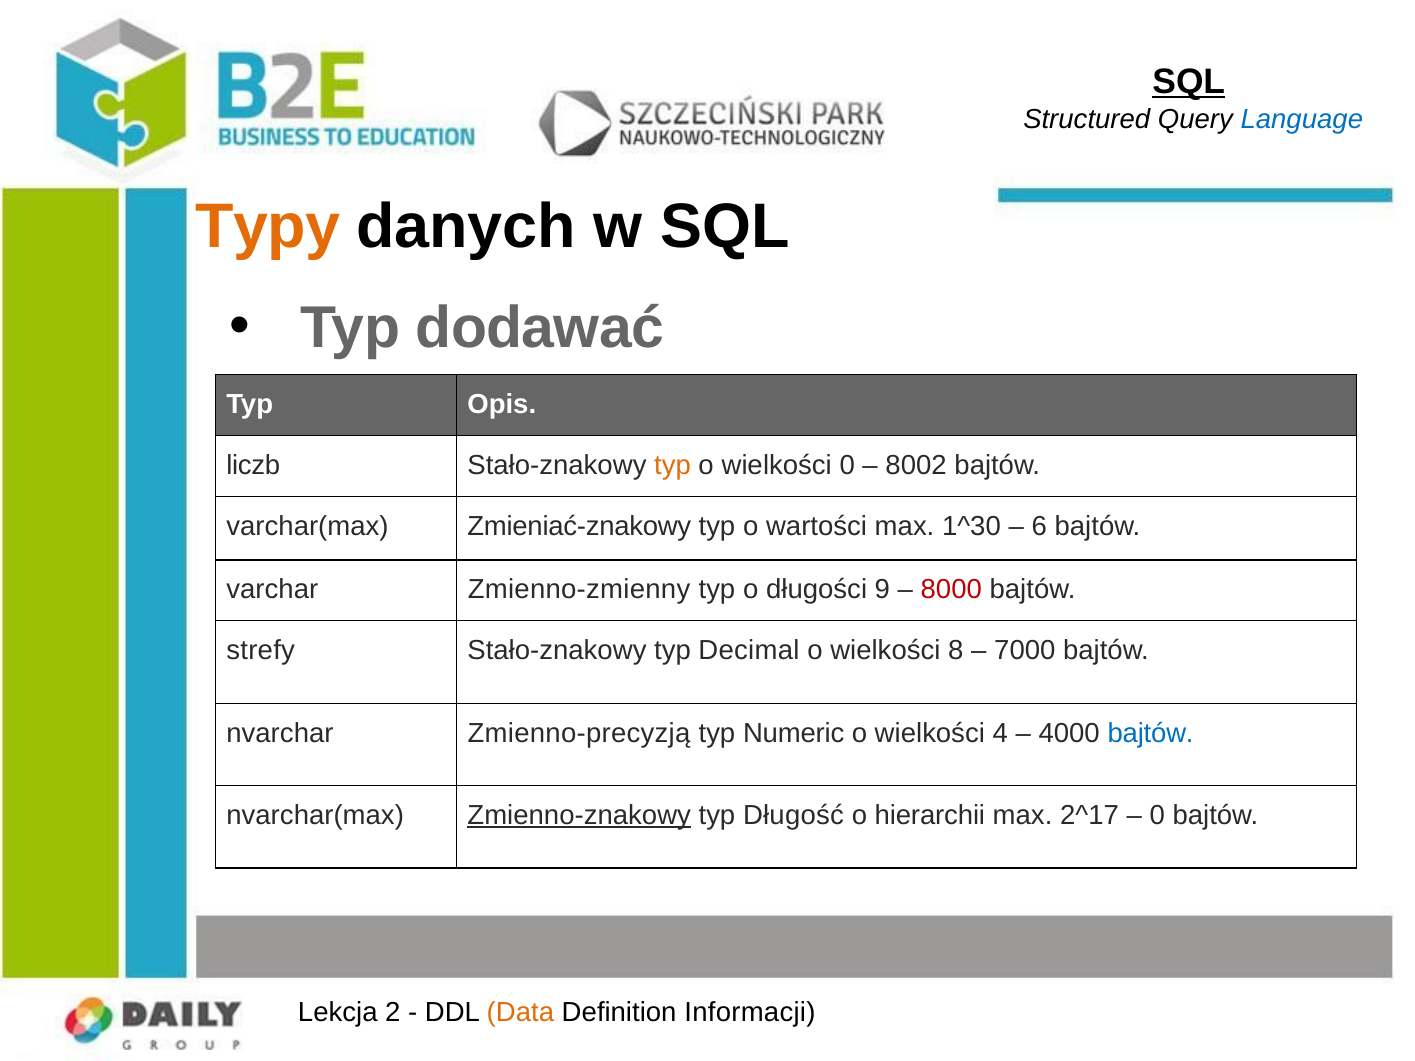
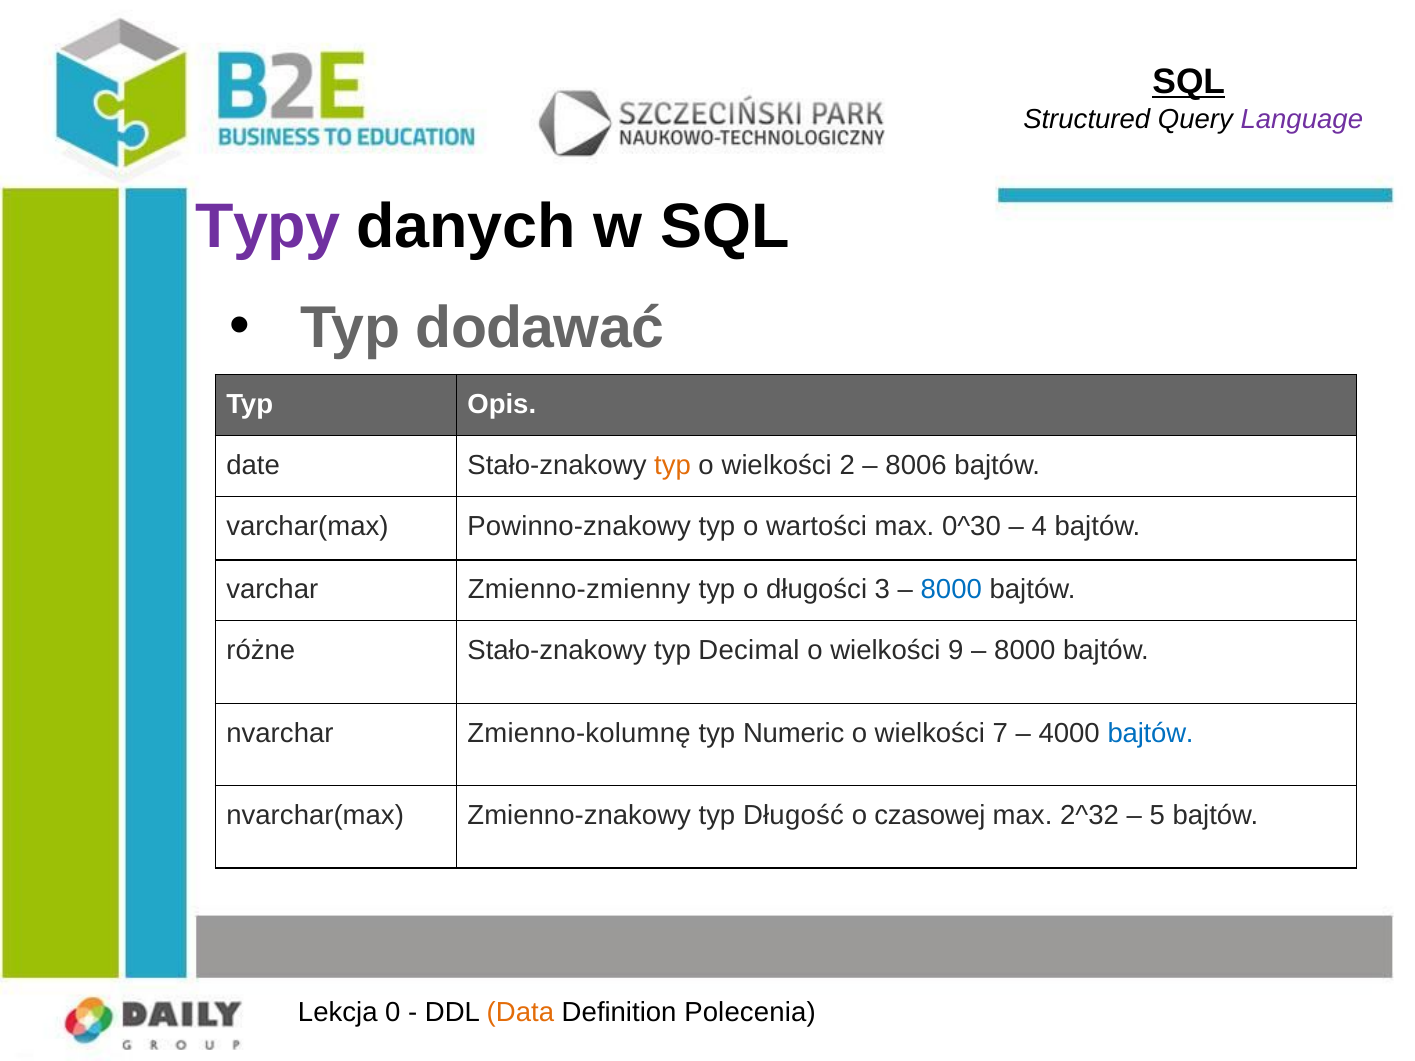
Language colour: blue -> purple (1302, 119)
Typy colour: orange -> purple (268, 227)
liczb: liczb -> date (253, 465)
wielkości 0: 0 -> 2 (847, 465)
8002: 8002 -> 8006 (916, 465)
Zmieniać-znakowy: Zmieniać-znakowy -> Powinno-znakowy (579, 526)
1^30: 1^30 -> 0^30 (971, 526)
6: 6 -> 4 (1039, 526)
9: 9 -> 3 (882, 590)
8000 colour: red -> blue (951, 590)
strefy: strefy -> różne (261, 651)
8: 8 -> 9 (956, 651)
7000: 7000 -> 8000 (1025, 651)
Zmienno-precyzją: Zmienno-precyzją -> Zmienno-kolumnę (579, 733)
4: 4 -> 7 (1000, 733)
Zmienno-znakowy underline: present -> none (579, 816)
hierarchii: hierarchii -> czasowej (930, 816)
2^17: 2^17 -> 2^32 (1089, 816)
0: 0 -> 5 (1157, 816)
2: 2 -> 0 (393, 1012)
Informacji: Informacji -> Polecenia (750, 1012)
